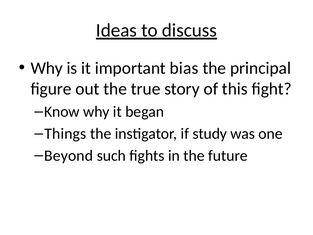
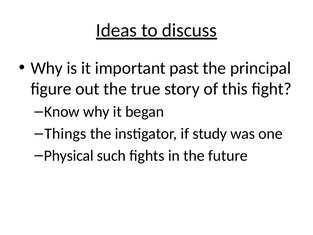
bias: bias -> past (184, 68)
Beyond: Beyond -> Physical (69, 155)
